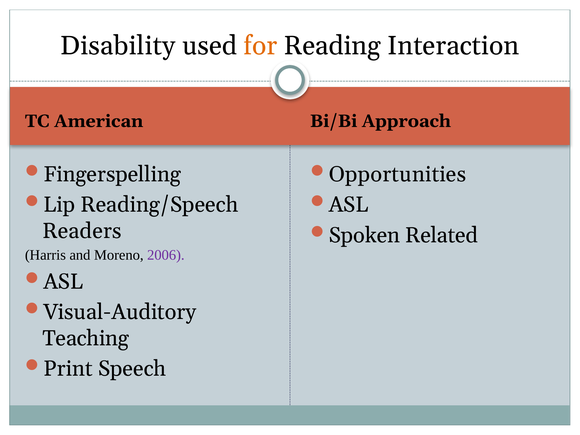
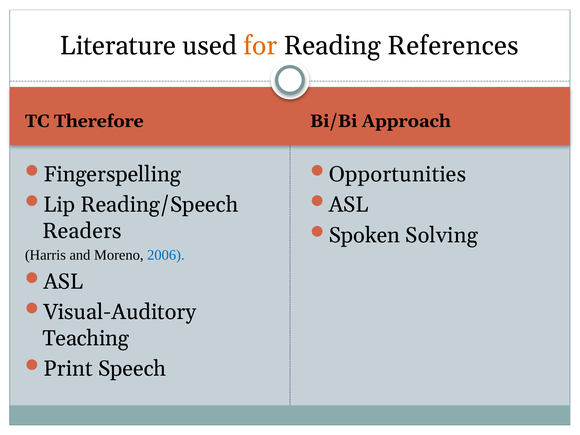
Disability: Disability -> Literature (118, 46)
Interaction: Interaction -> References (453, 46)
American: American -> Therefore (99, 121)
Related: Related -> Solving (442, 235)
2006 colour: purple -> blue (166, 255)
